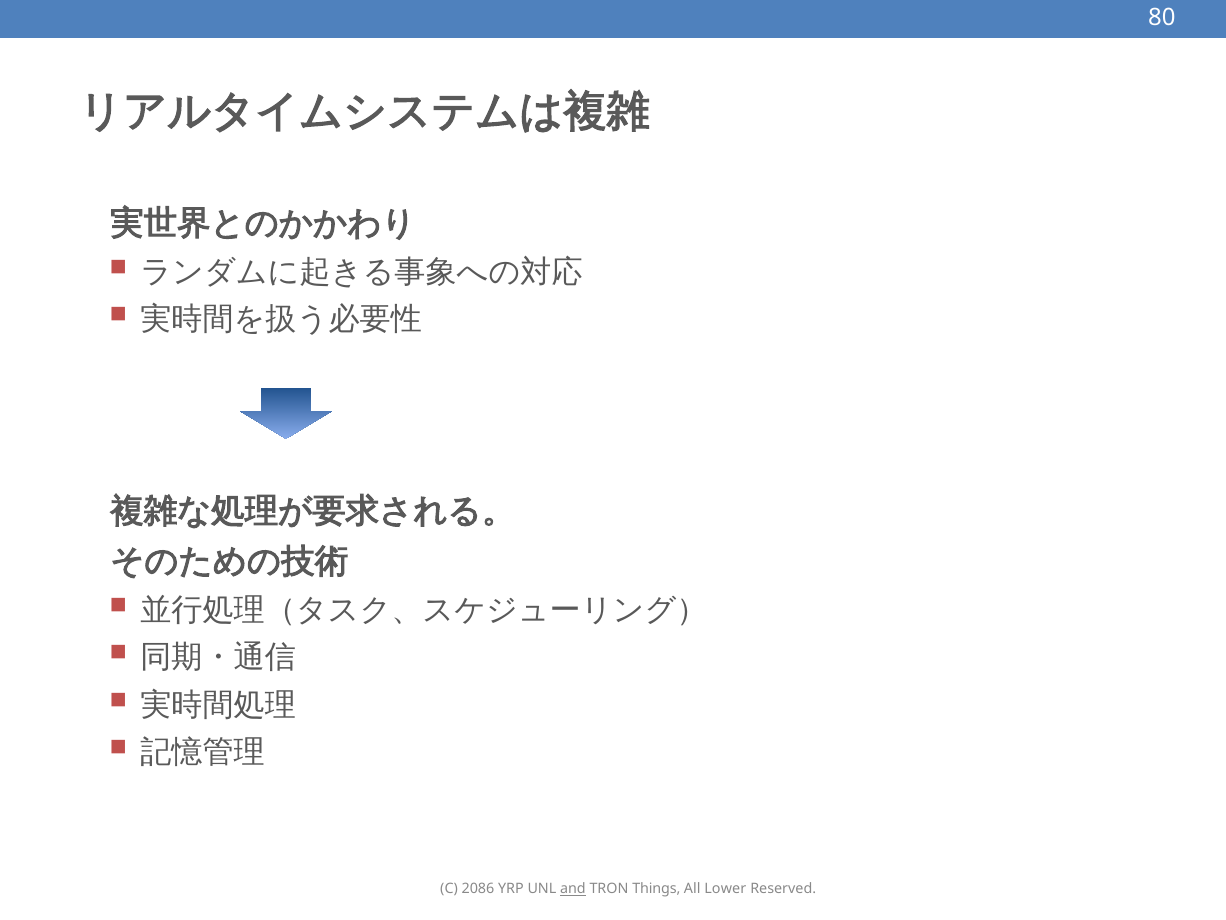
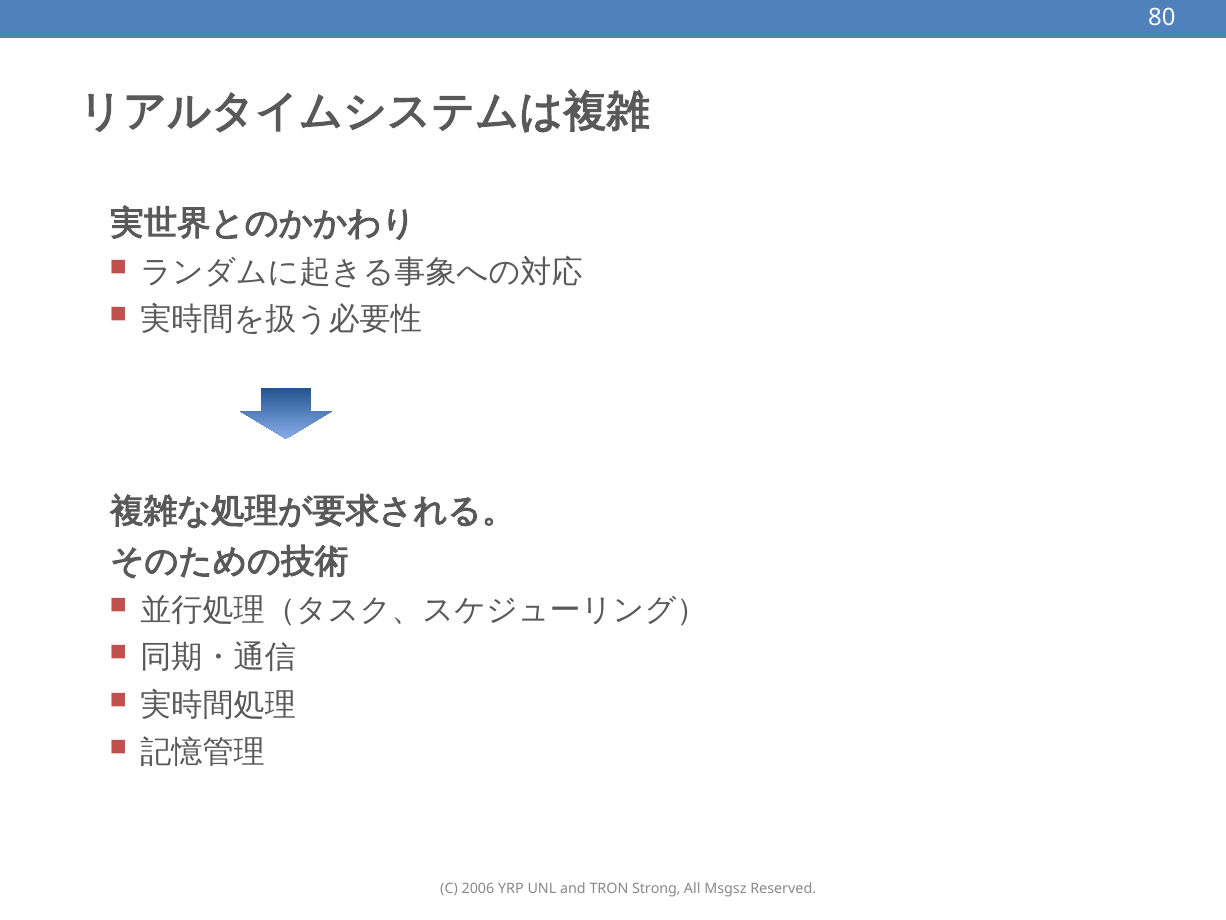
2086: 2086 -> 2006 (478, 889)
and underline: present -> none (573, 889)
Things: Things -> Strong (656, 889)
Lower: Lower -> Msgsz (725, 889)
